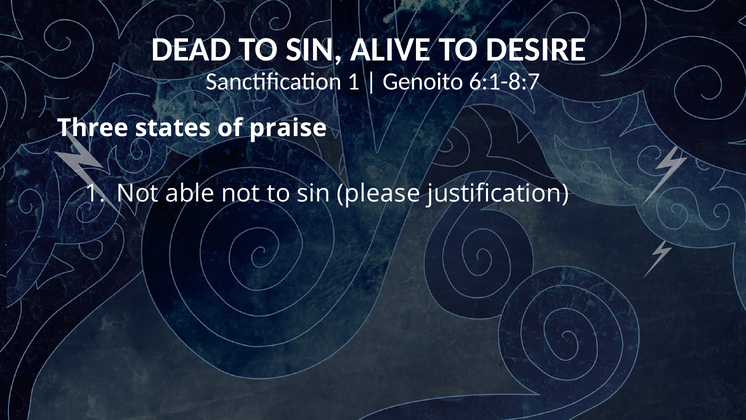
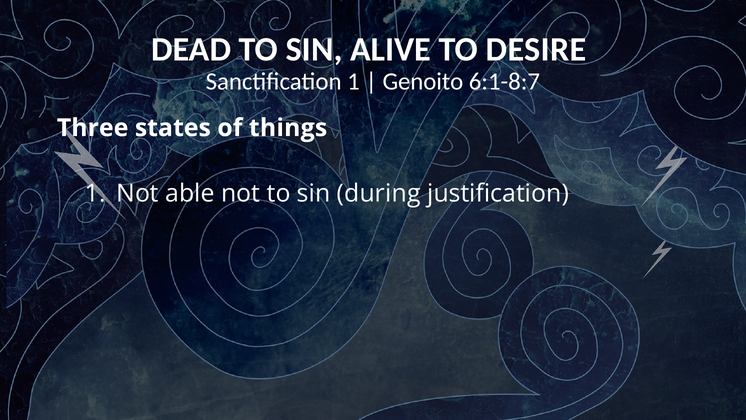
praise: praise -> things (288, 128)
please: please -> during (379, 193)
